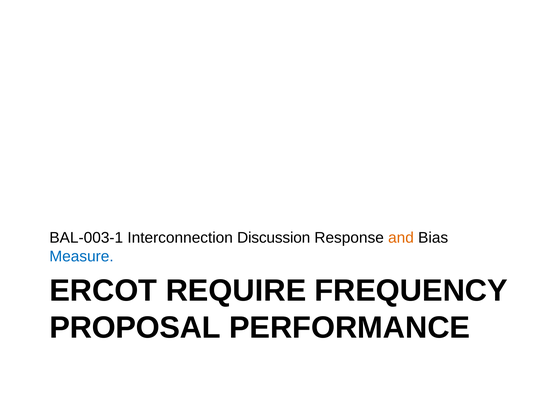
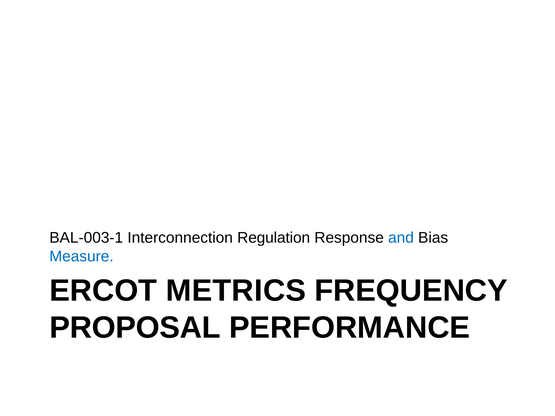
Discussion: Discussion -> Regulation (274, 238)
and colour: orange -> blue (401, 238)
REQUIRE: REQUIRE -> METRICS (236, 291)
